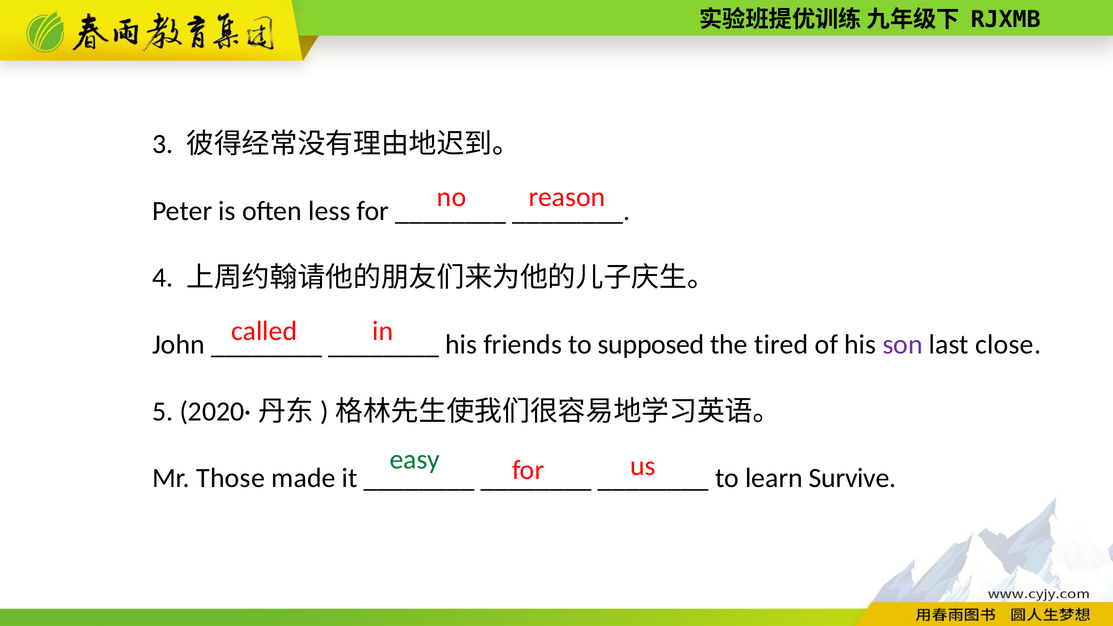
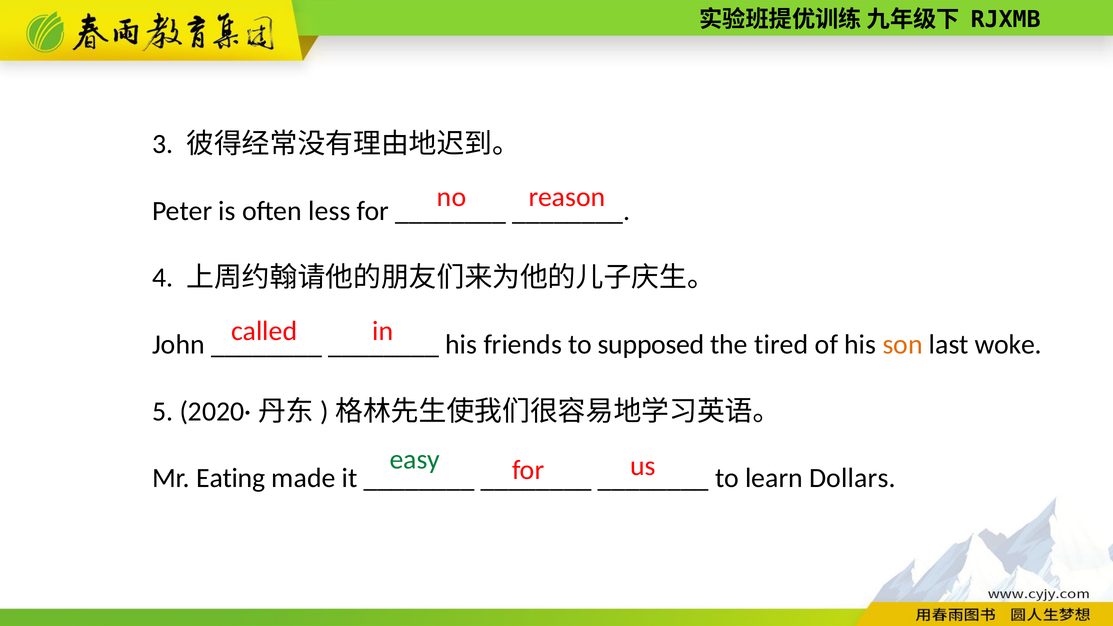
son colour: purple -> orange (903, 345)
close: close -> woke (1008, 345)
Those: Those -> Eating (231, 478)
Survive: Survive -> Dollars (852, 478)
